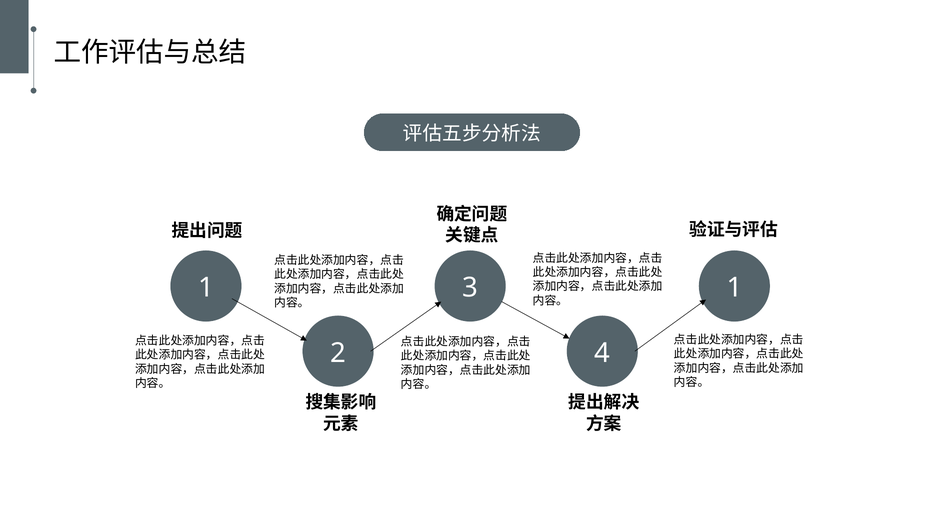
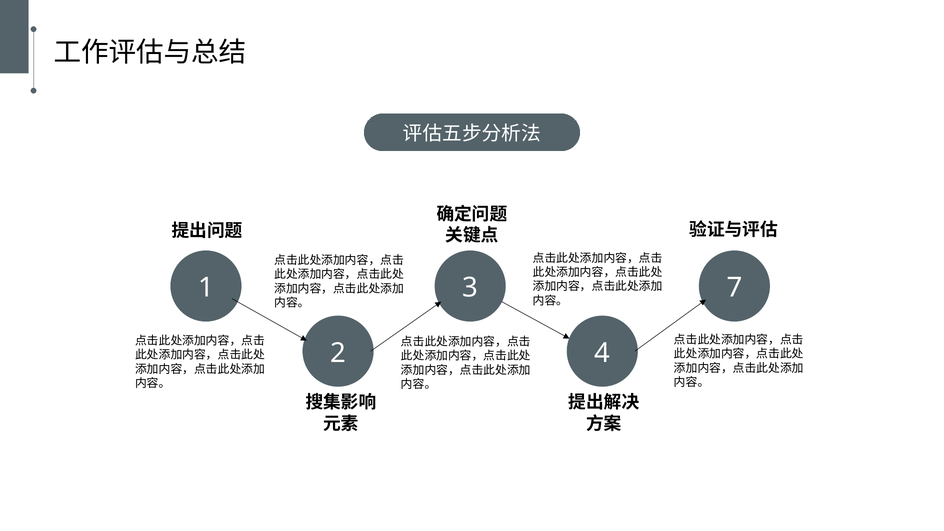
3 1: 1 -> 7 (734, 288)
